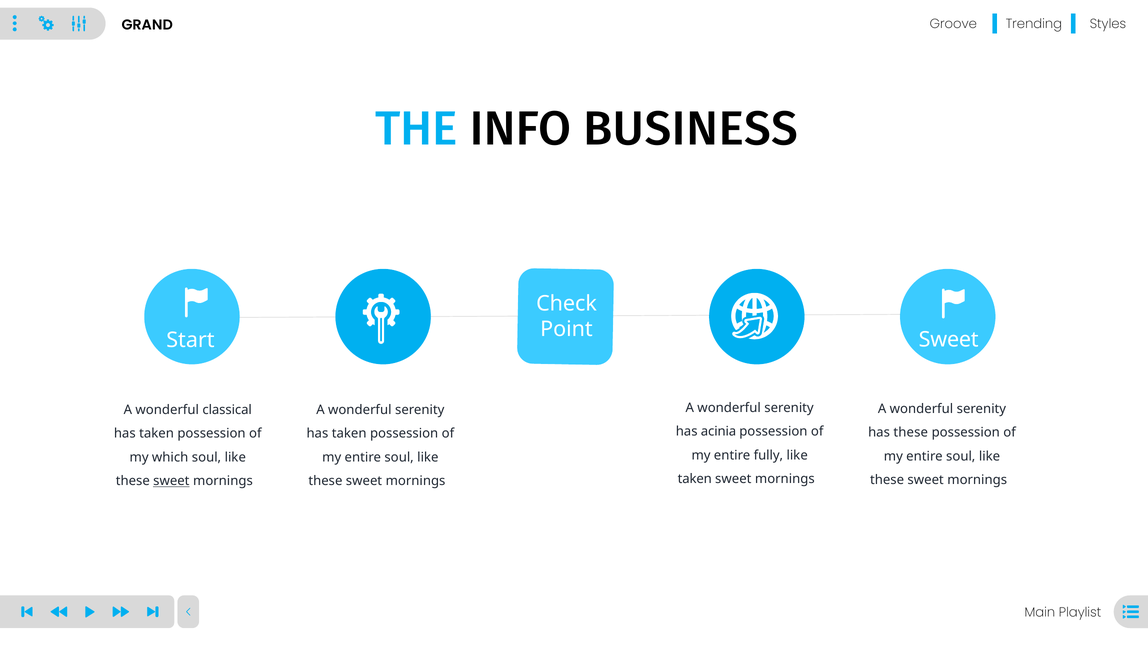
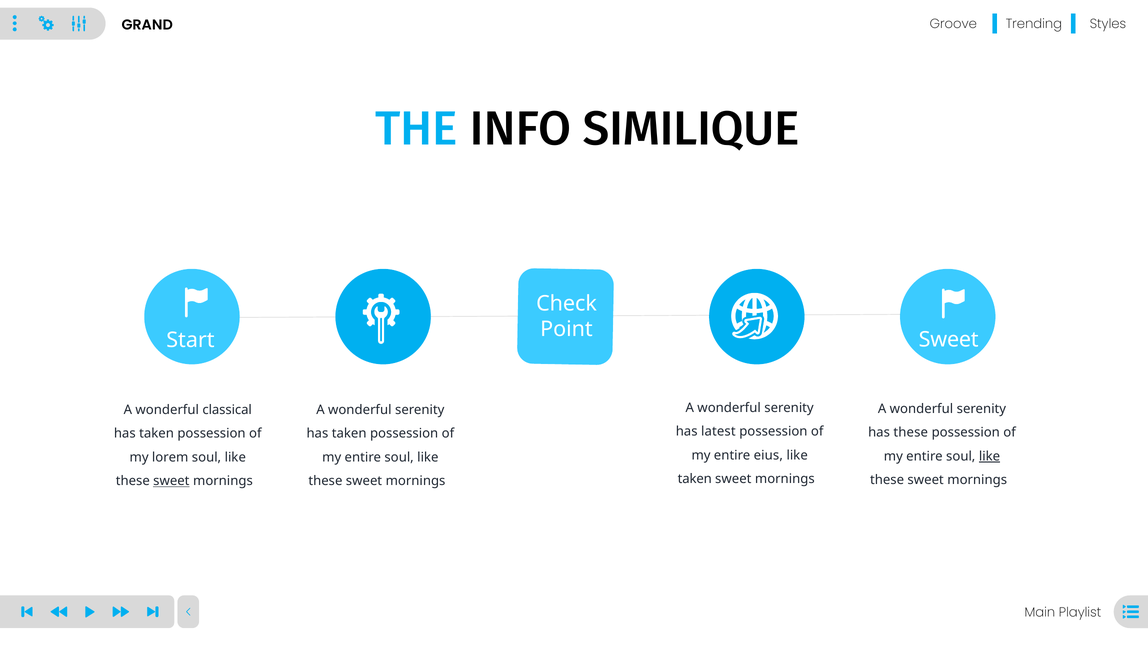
BUSINESS: BUSINESS -> SIMILIQUE (691, 129)
acinia: acinia -> latest (718, 431)
fully: fully -> eius (768, 455)
like underline: none -> present (990, 456)
which: which -> lorem (170, 457)
